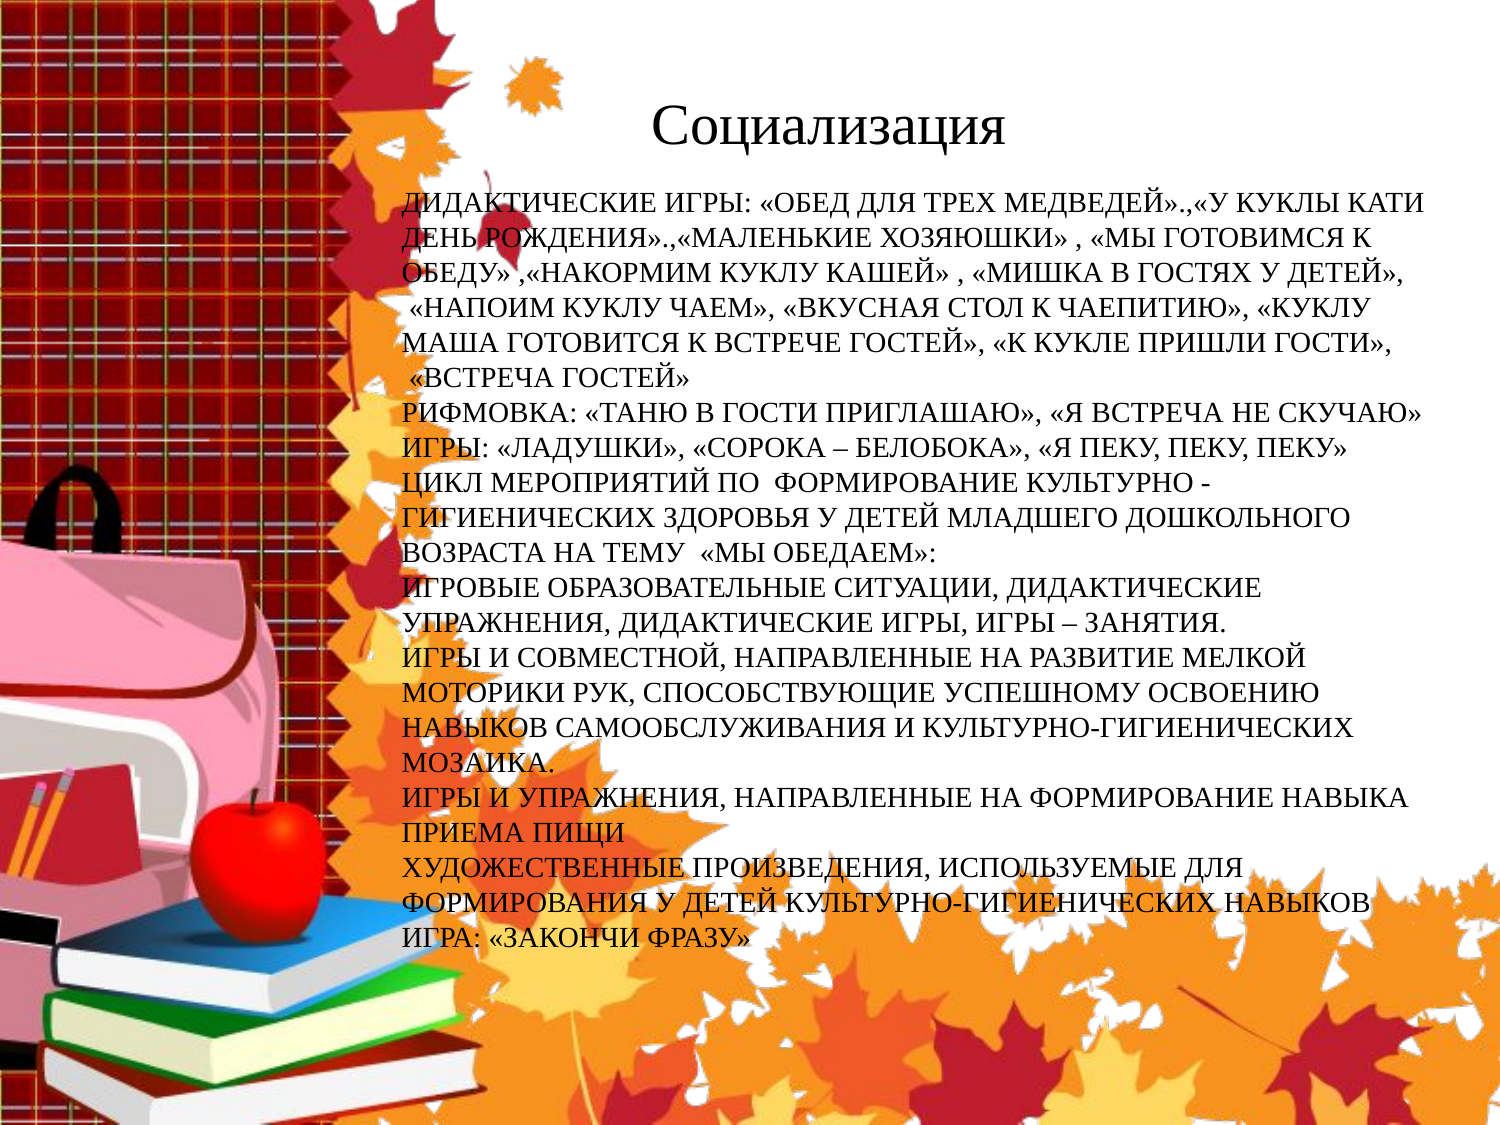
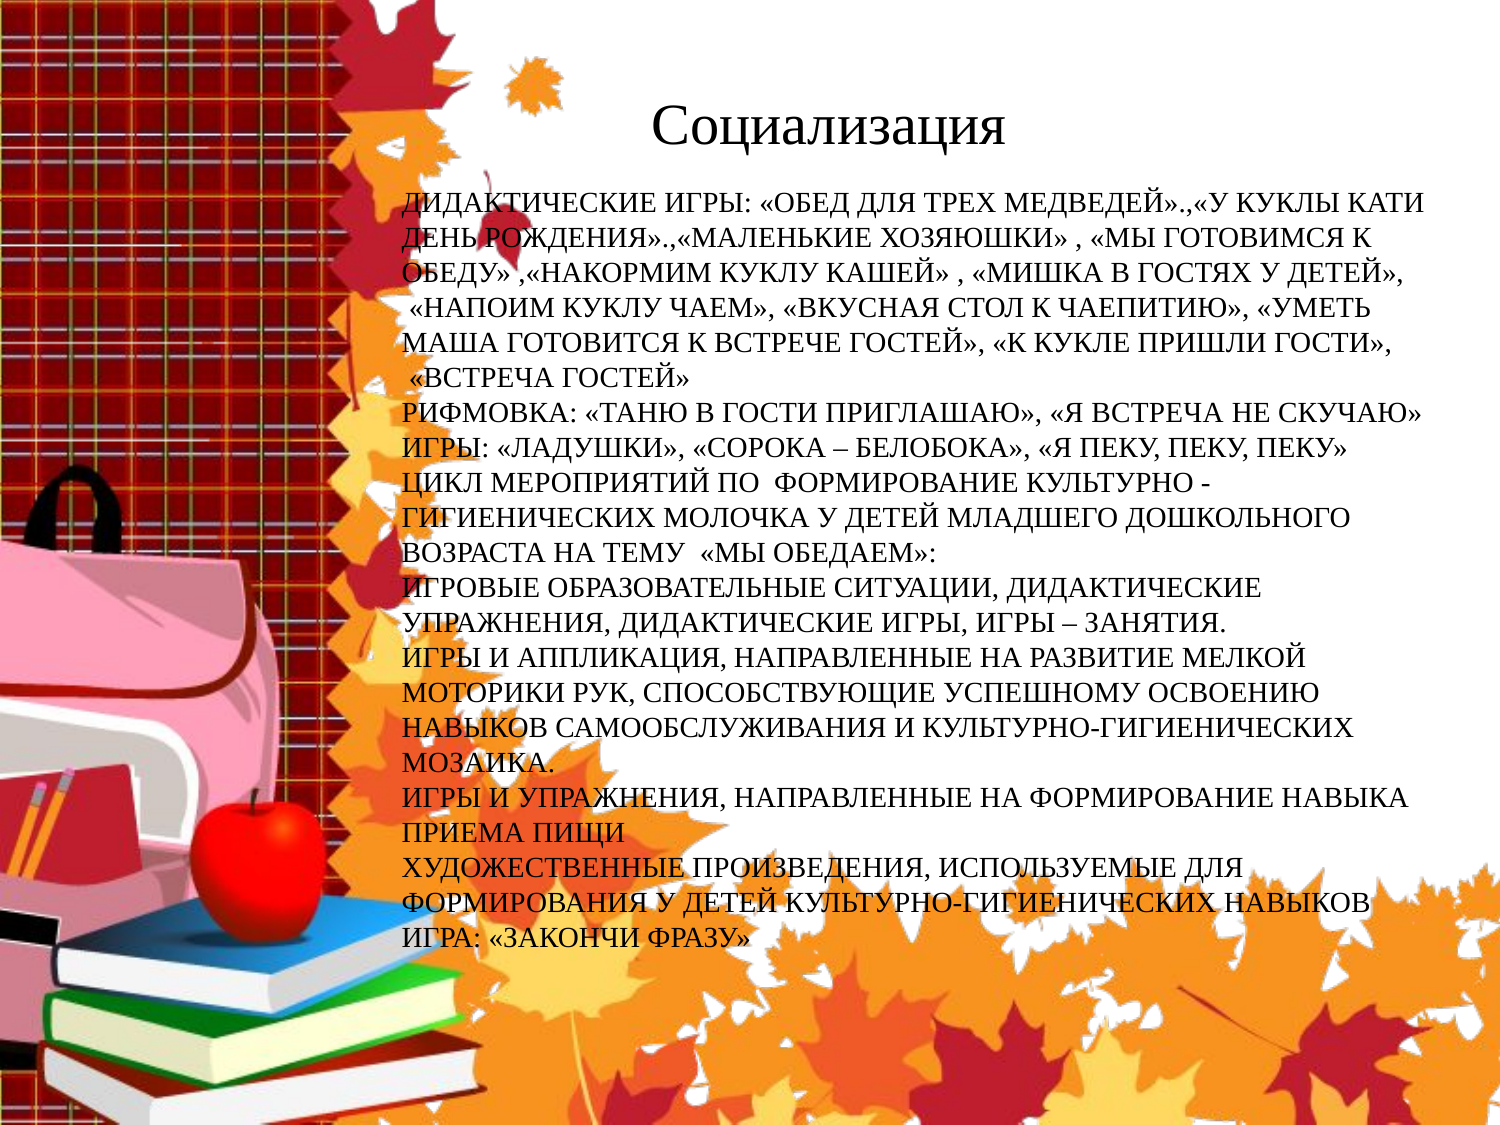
ЧАЕПИТИЮ КУКЛУ: КУКЛУ -> УМЕТЬ (1314, 308)
ЗДОРОВЬЯ: ЗДОРОВЬЯ -> МОЛОЧКА (736, 518)
СОВМЕСТНОЙ: СОВМЕСТНОЙ -> АППЛИКАЦИЯ (622, 658)
